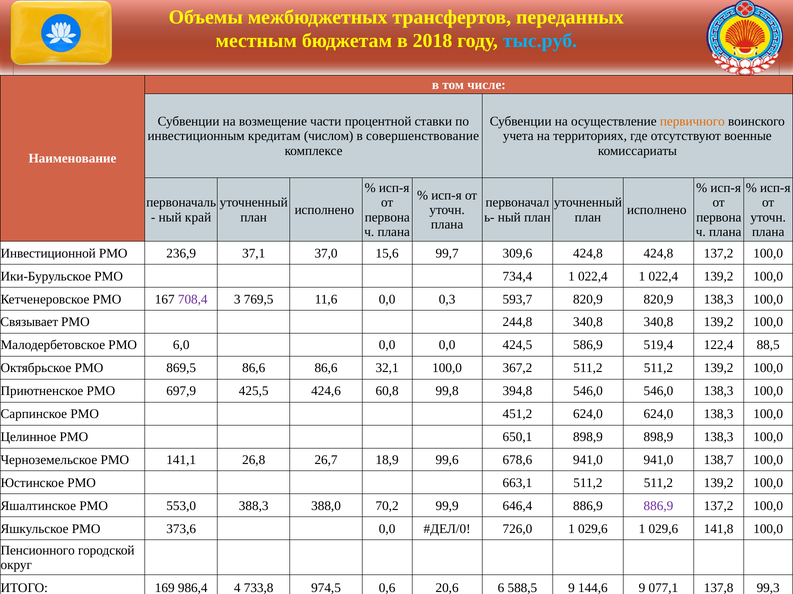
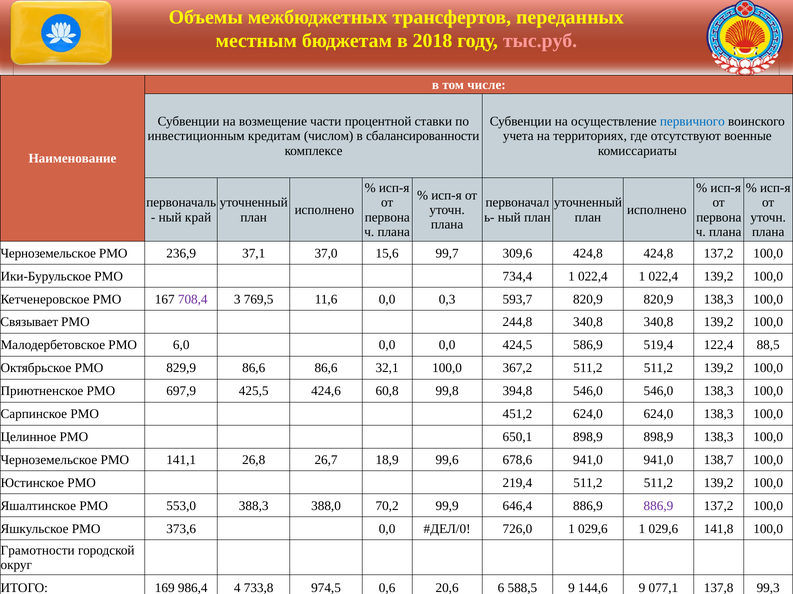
тыс.руб colour: light blue -> pink (540, 41)
первичного colour: orange -> blue (692, 121)
совершенствование: совершенствование -> сбалансированности (423, 136)
Инвестиционной: Инвестиционной -> Черноземельское (48, 254)
869,5: 869,5 -> 829,9 (181, 369)
663,1: 663,1 -> 219,4 (517, 483)
Пенсионного: Пенсионного -> Грамотности (38, 551)
